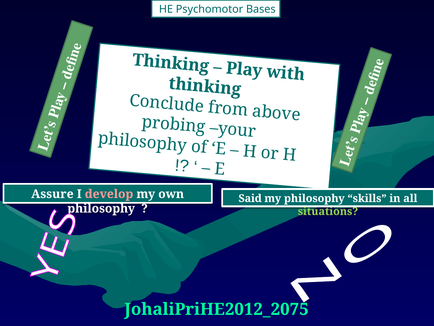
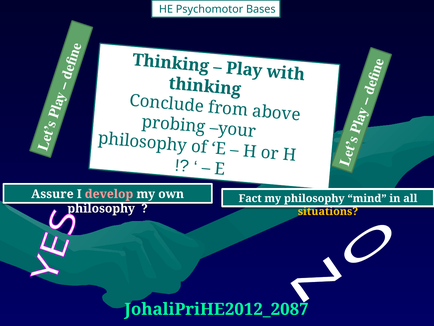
Said: Said -> Fact (250, 198)
skills: skills -> mind (367, 198)
situations colour: light green -> yellow (328, 211)
JohaliPriHE2012_2075: JohaliPriHE2012_2075 -> JohaliPriHE2012_2087 (216, 309)
